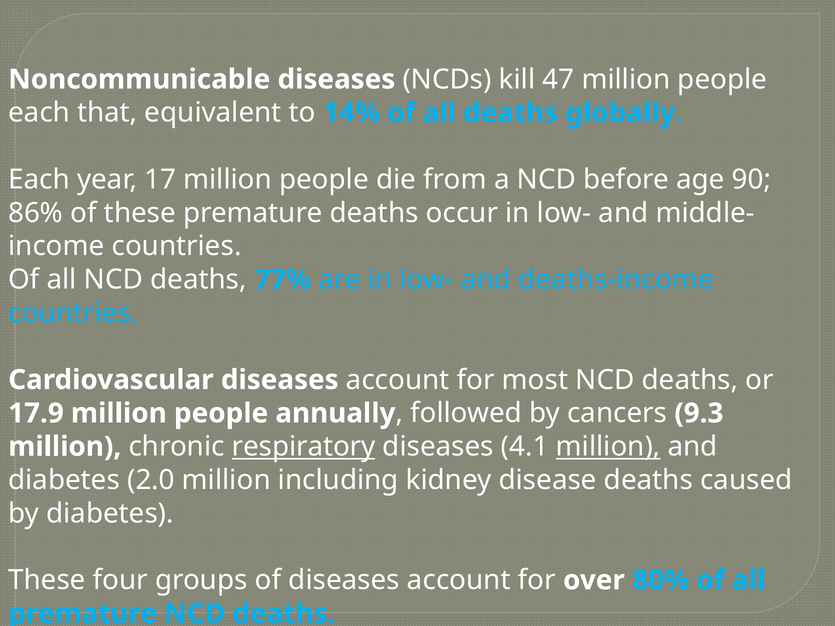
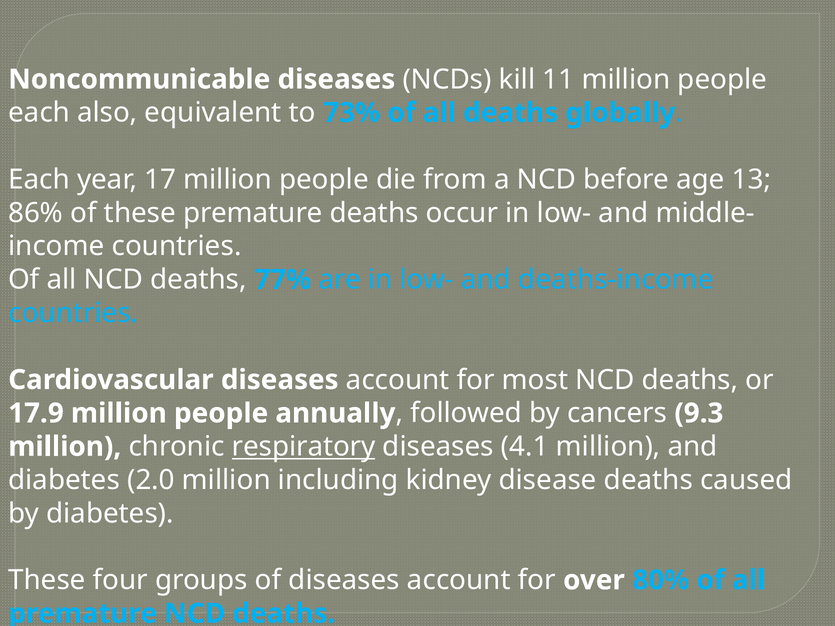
47: 47 -> 11 (558, 79)
that: that -> also (107, 113)
14%: 14% -> 73% (351, 113)
90: 90 -> 13 (751, 180)
million underline: present -> none (608, 447)
